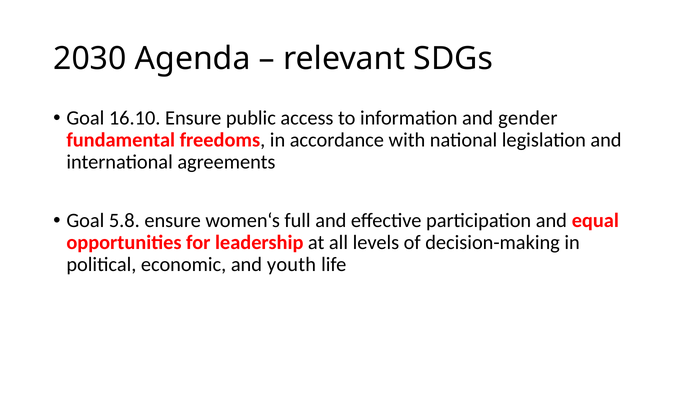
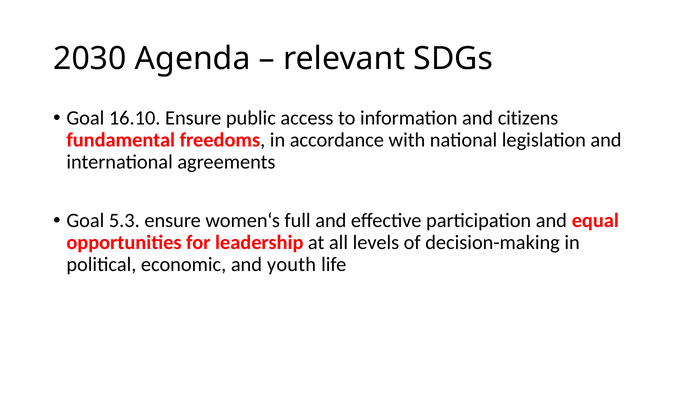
gender: gender -> citizens (528, 118)
5.8: 5.8 -> 5.3 (124, 221)
